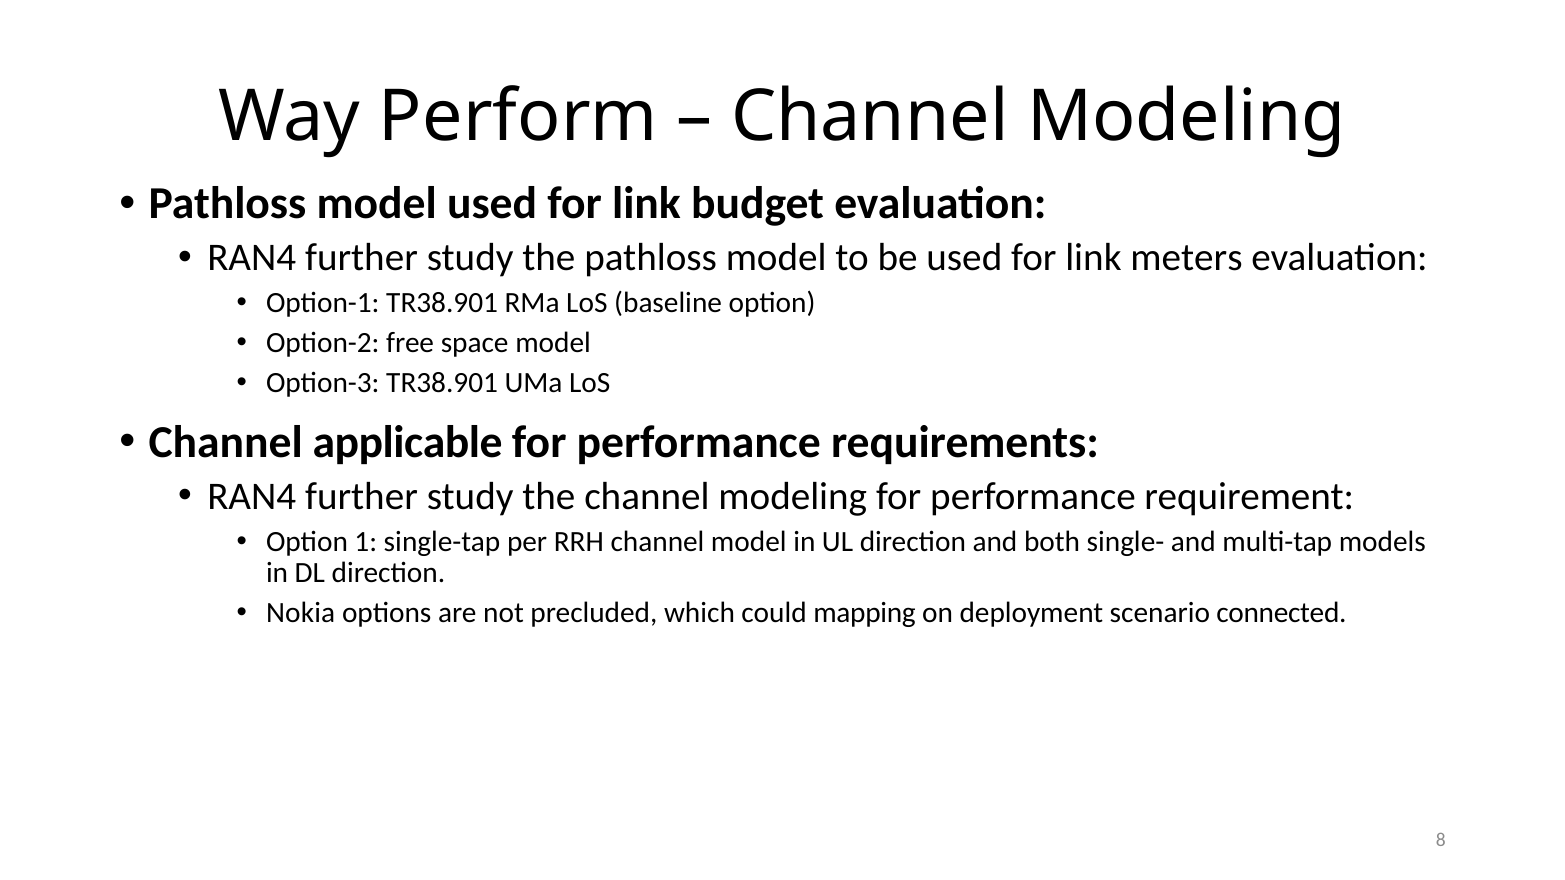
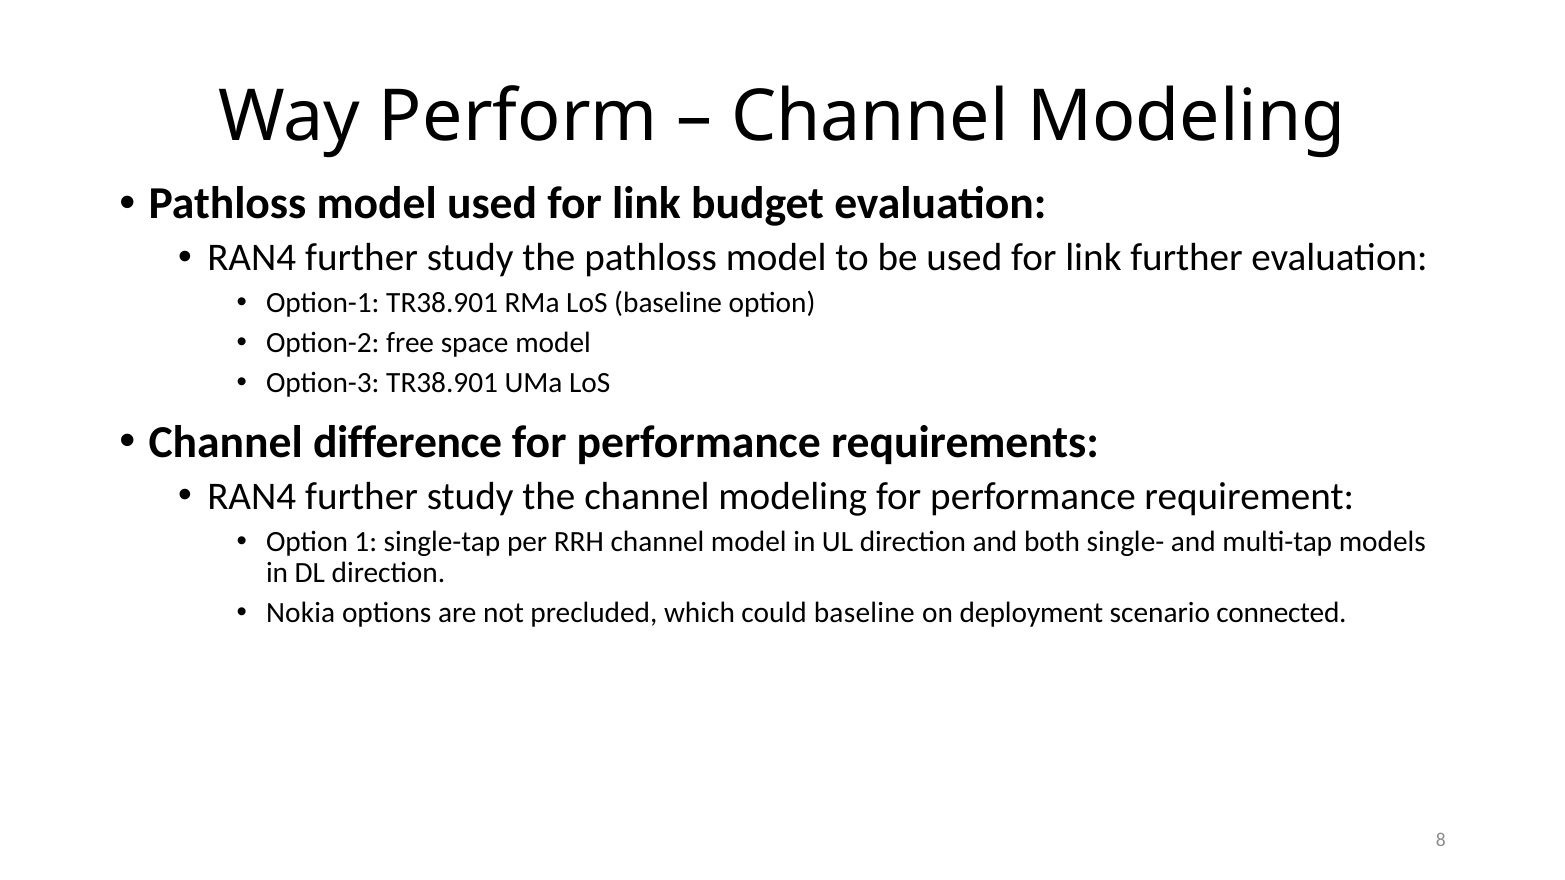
link meters: meters -> further (1187, 258)
applicable: applicable -> difference (408, 443)
could mapping: mapping -> baseline (864, 613)
